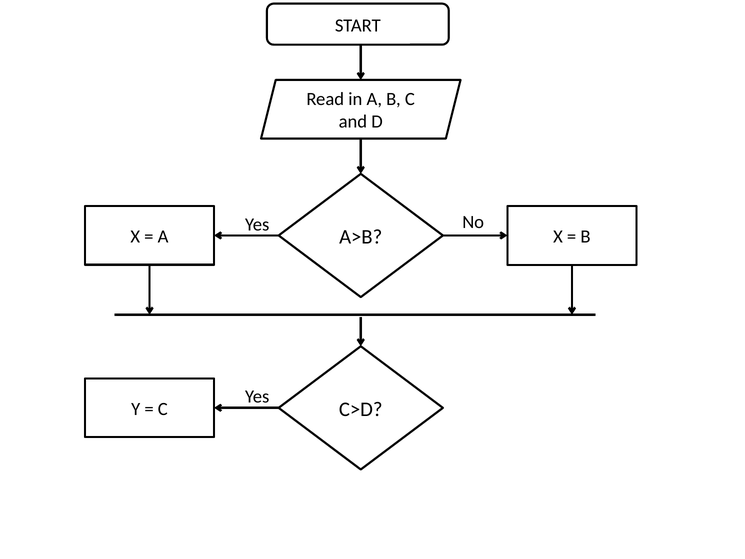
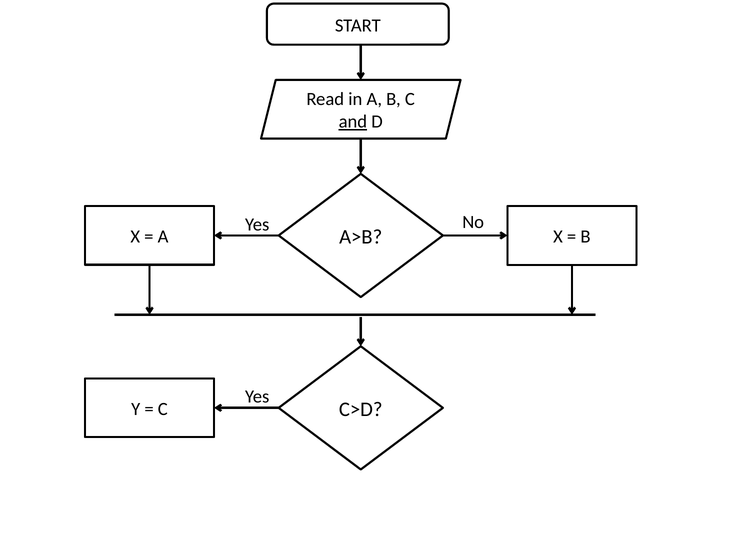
and underline: none -> present (353, 122)
